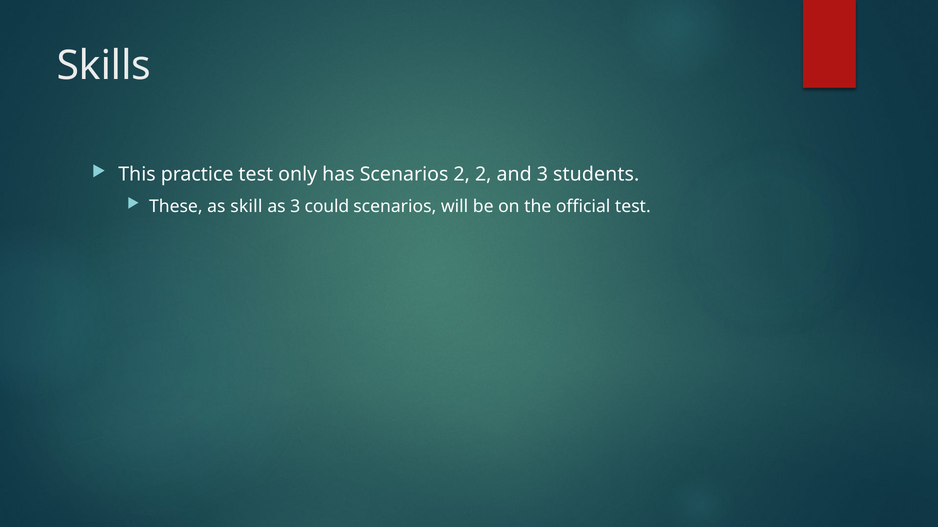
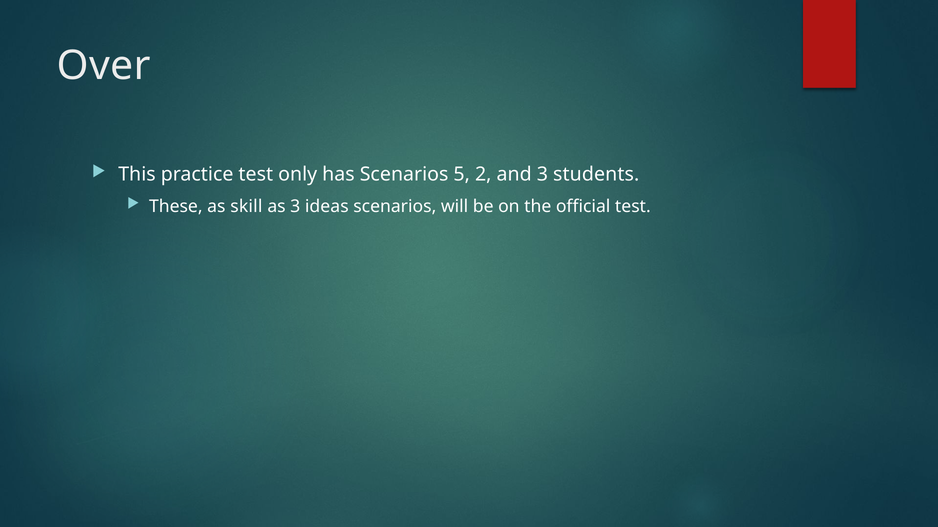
Skills: Skills -> Over (104, 66)
Scenarios 2: 2 -> 5 (462, 175)
could: could -> ideas (327, 206)
